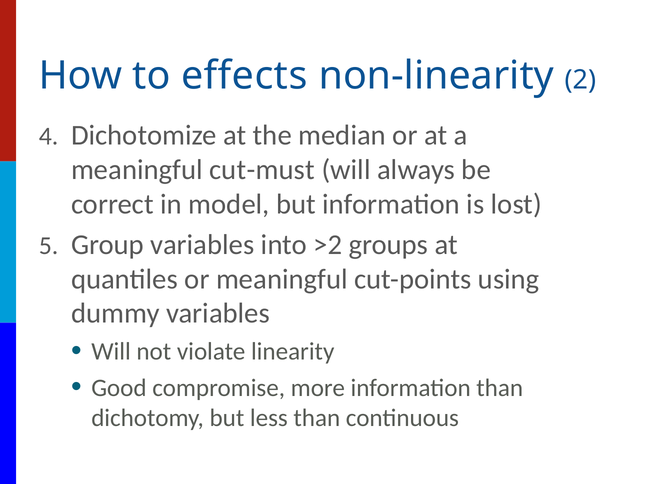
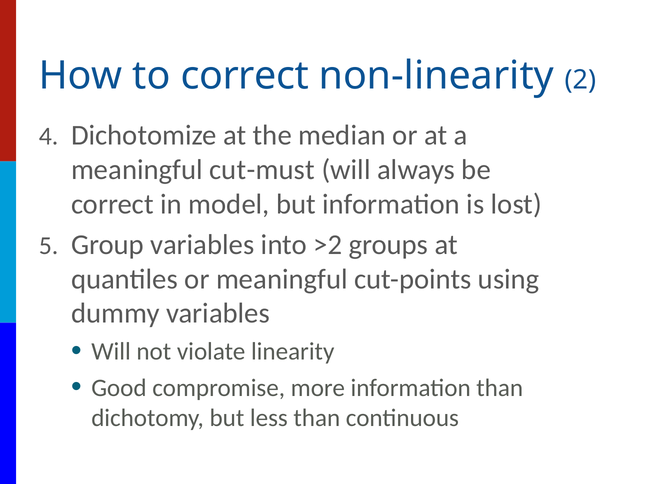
to effects: effects -> correct (245, 76)
